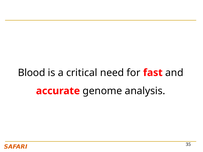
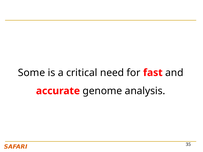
Blood: Blood -> Some (31, 73)
